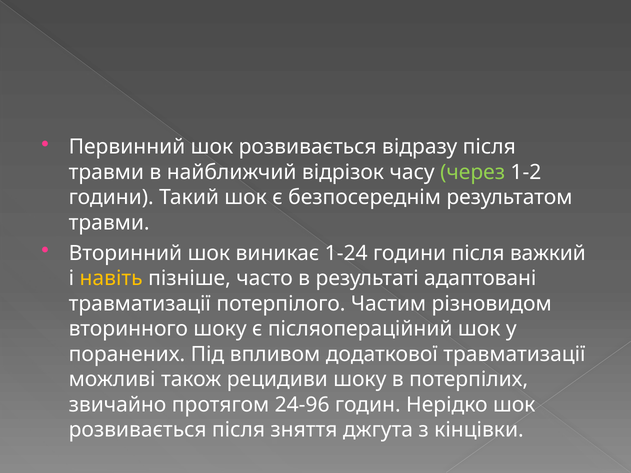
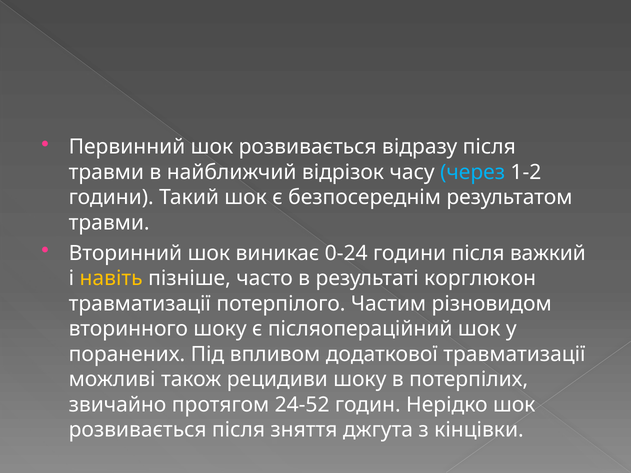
через colour: light green -> light blue (473, 172)
1-24: 1-24 -> 0-24 (346, 253)
адаптовані: адаптовані -> корглюкон (480, 279)
24-96: 24-96 -> 24-52 (302, 405)
